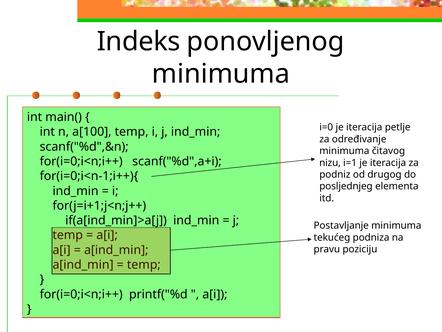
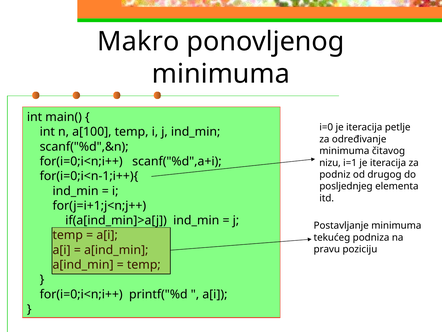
Indeks: Indeks -> Makro (138, 41)
